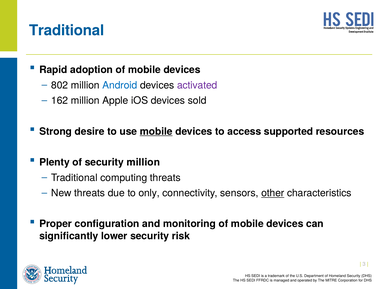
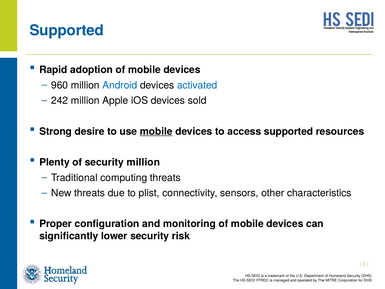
Traditional: Traditional -> Supported (67, 30)
802: 802 -> 960 (60, 85)
activated colour: purple -> blue (197, 85)
162: 162 -> 242 (60, 100)
only: only -> plist (149, 193)
other underline: present -> none (273, 193)
